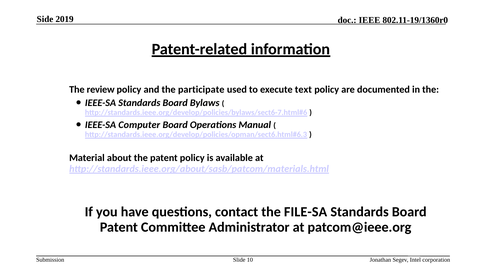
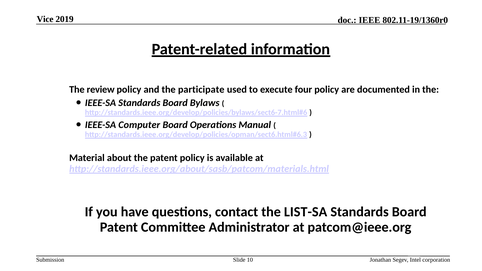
Side: Side -> Vice (45, 19)
text: text -> four (303, 90)
FILE-SA: FILE-SA -> LIST-SA (306, 212)
